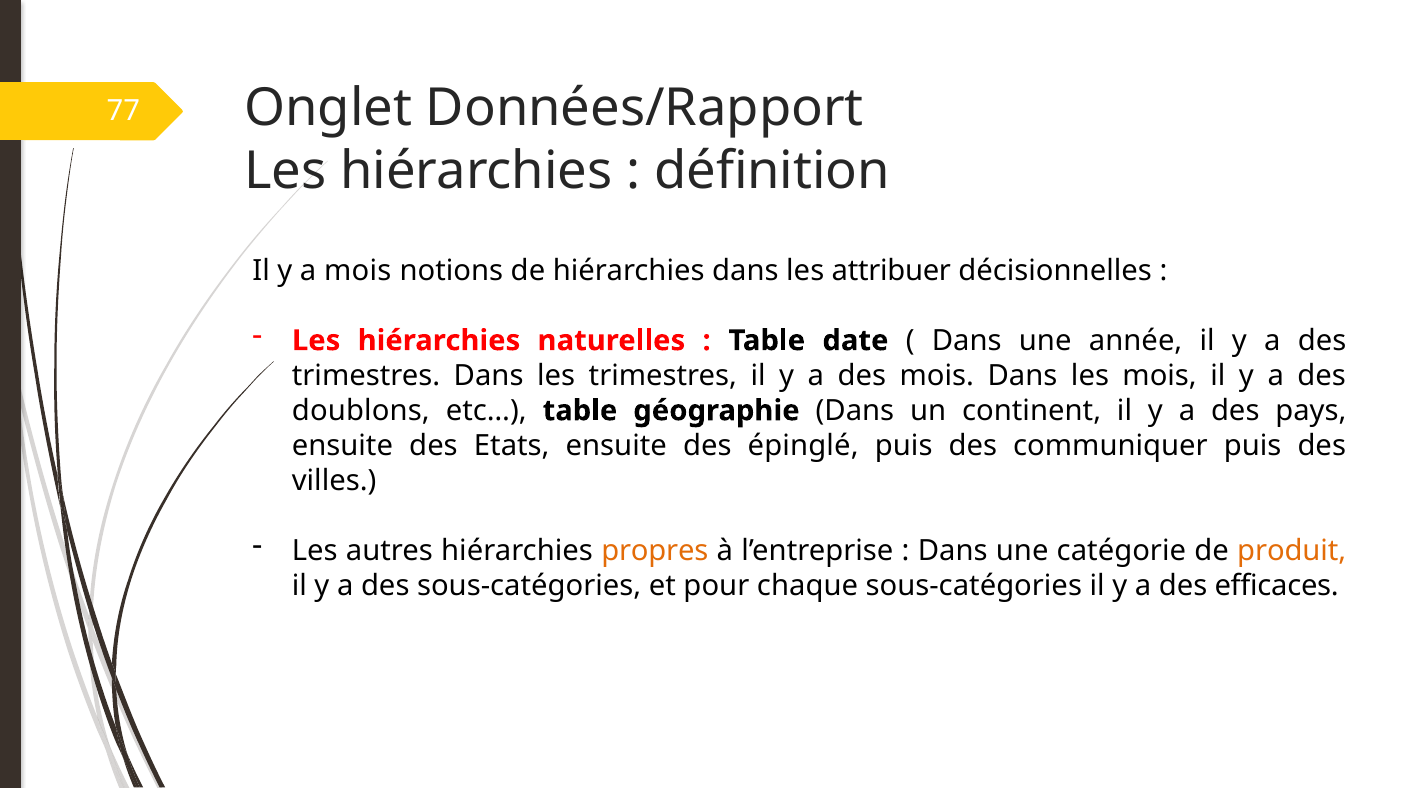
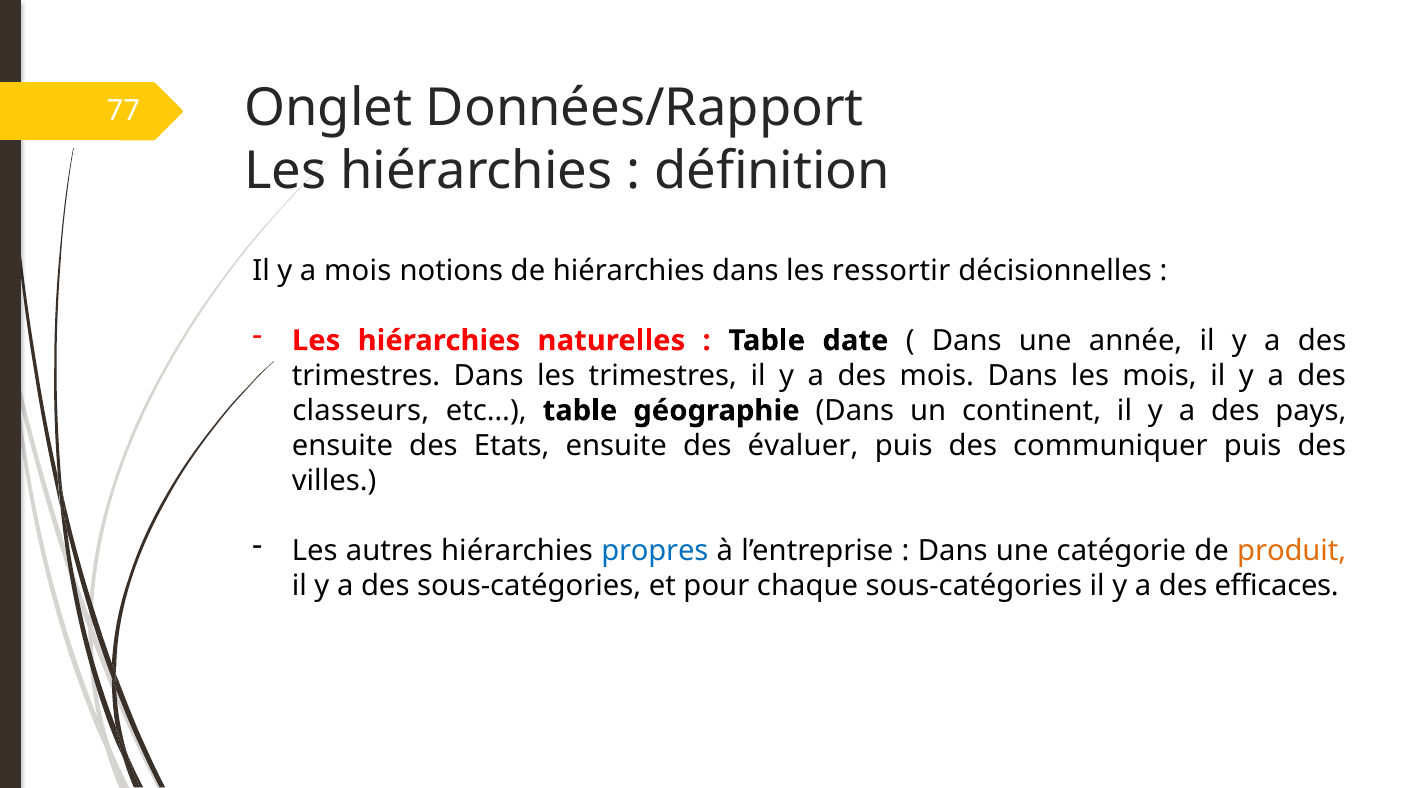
attribuer: attribuer -> ressortir (891, 271)
doublons: doublons -> classeurs (361, 411)
épinglé: épinglé -> évaluer (803, 446)
propres colour: orange -> blue (655, 551)
